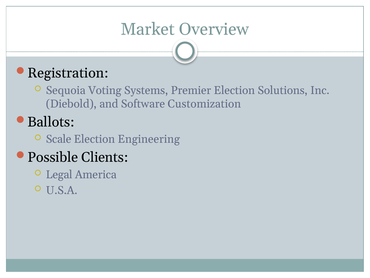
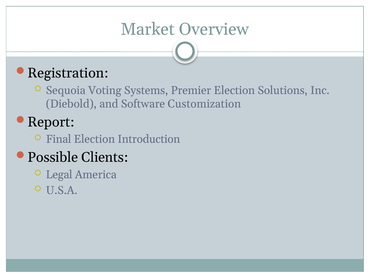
Ballots: Ballots -> Report (51, 122)
Scale: Scale -> Final (59, 139)
Engineering: Engineering -> Introduction (149, 139)
